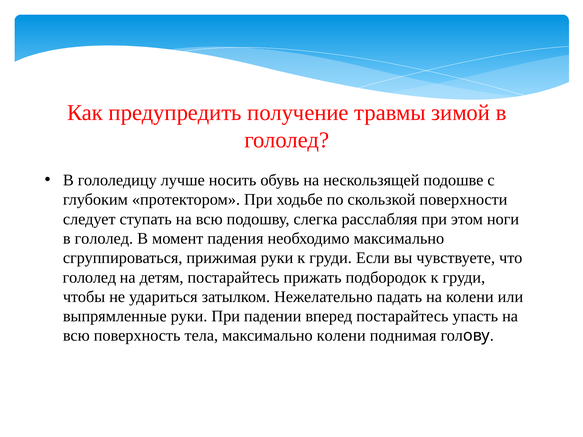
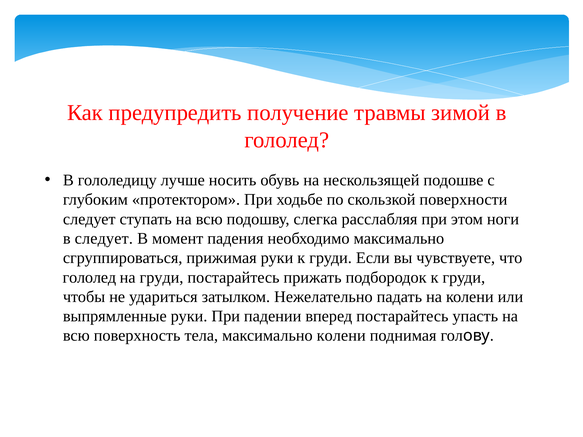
гололед: гололед -> следует (104, 239)
на детям: детям -> груди (162, 278)
